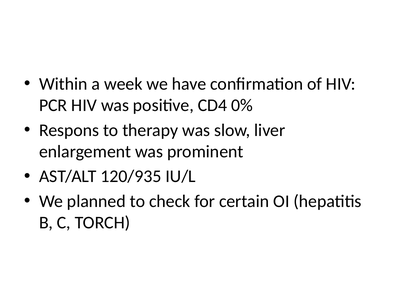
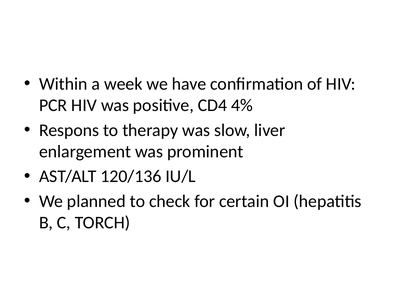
0%: 0% -> 4% (242, 105)
120/935: 120/935 -> 120/136 (131, 176)
